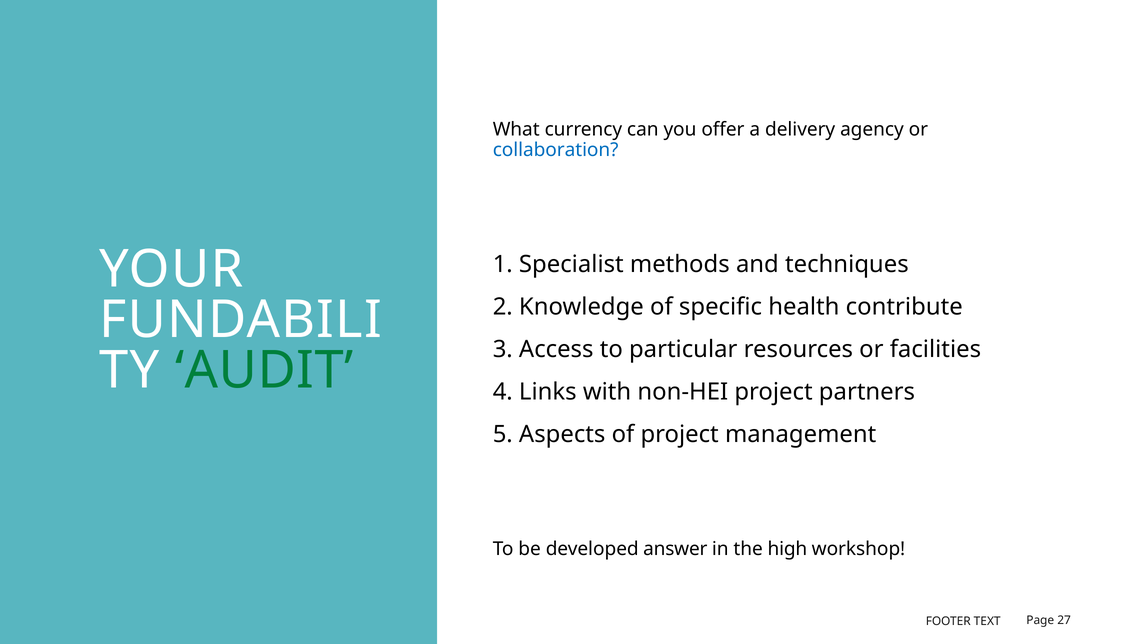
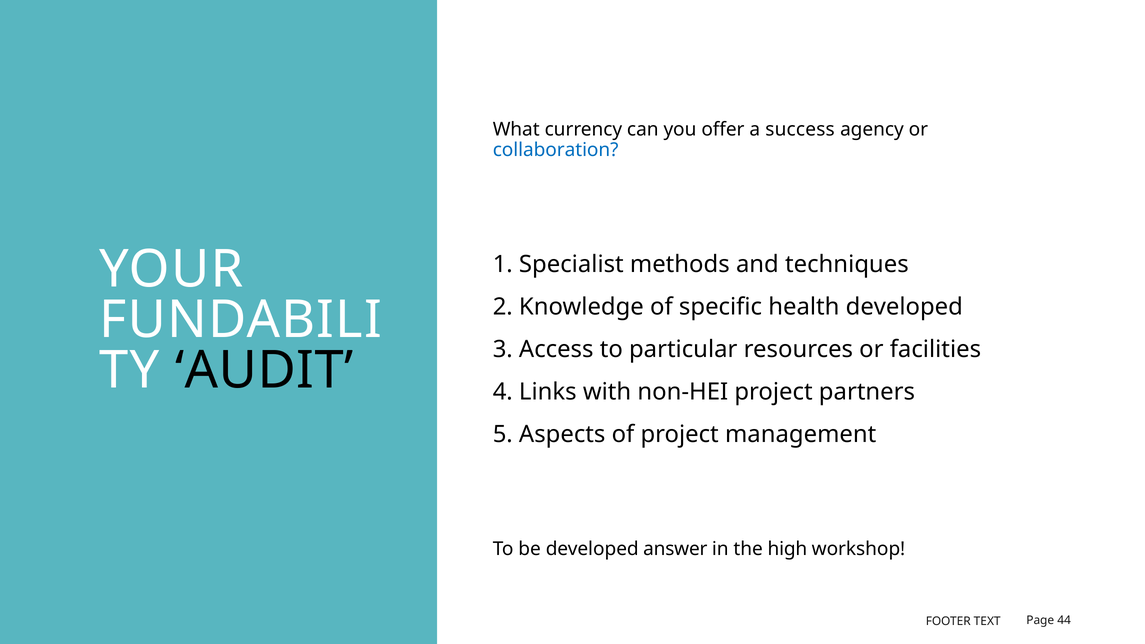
delivery: delivery -> success (800, 130)
health contribute: contribute -> developed (904, 307)
AUDIT colour: green -> black (264, 370)
27: 27 -> 44 (1064, 620)
